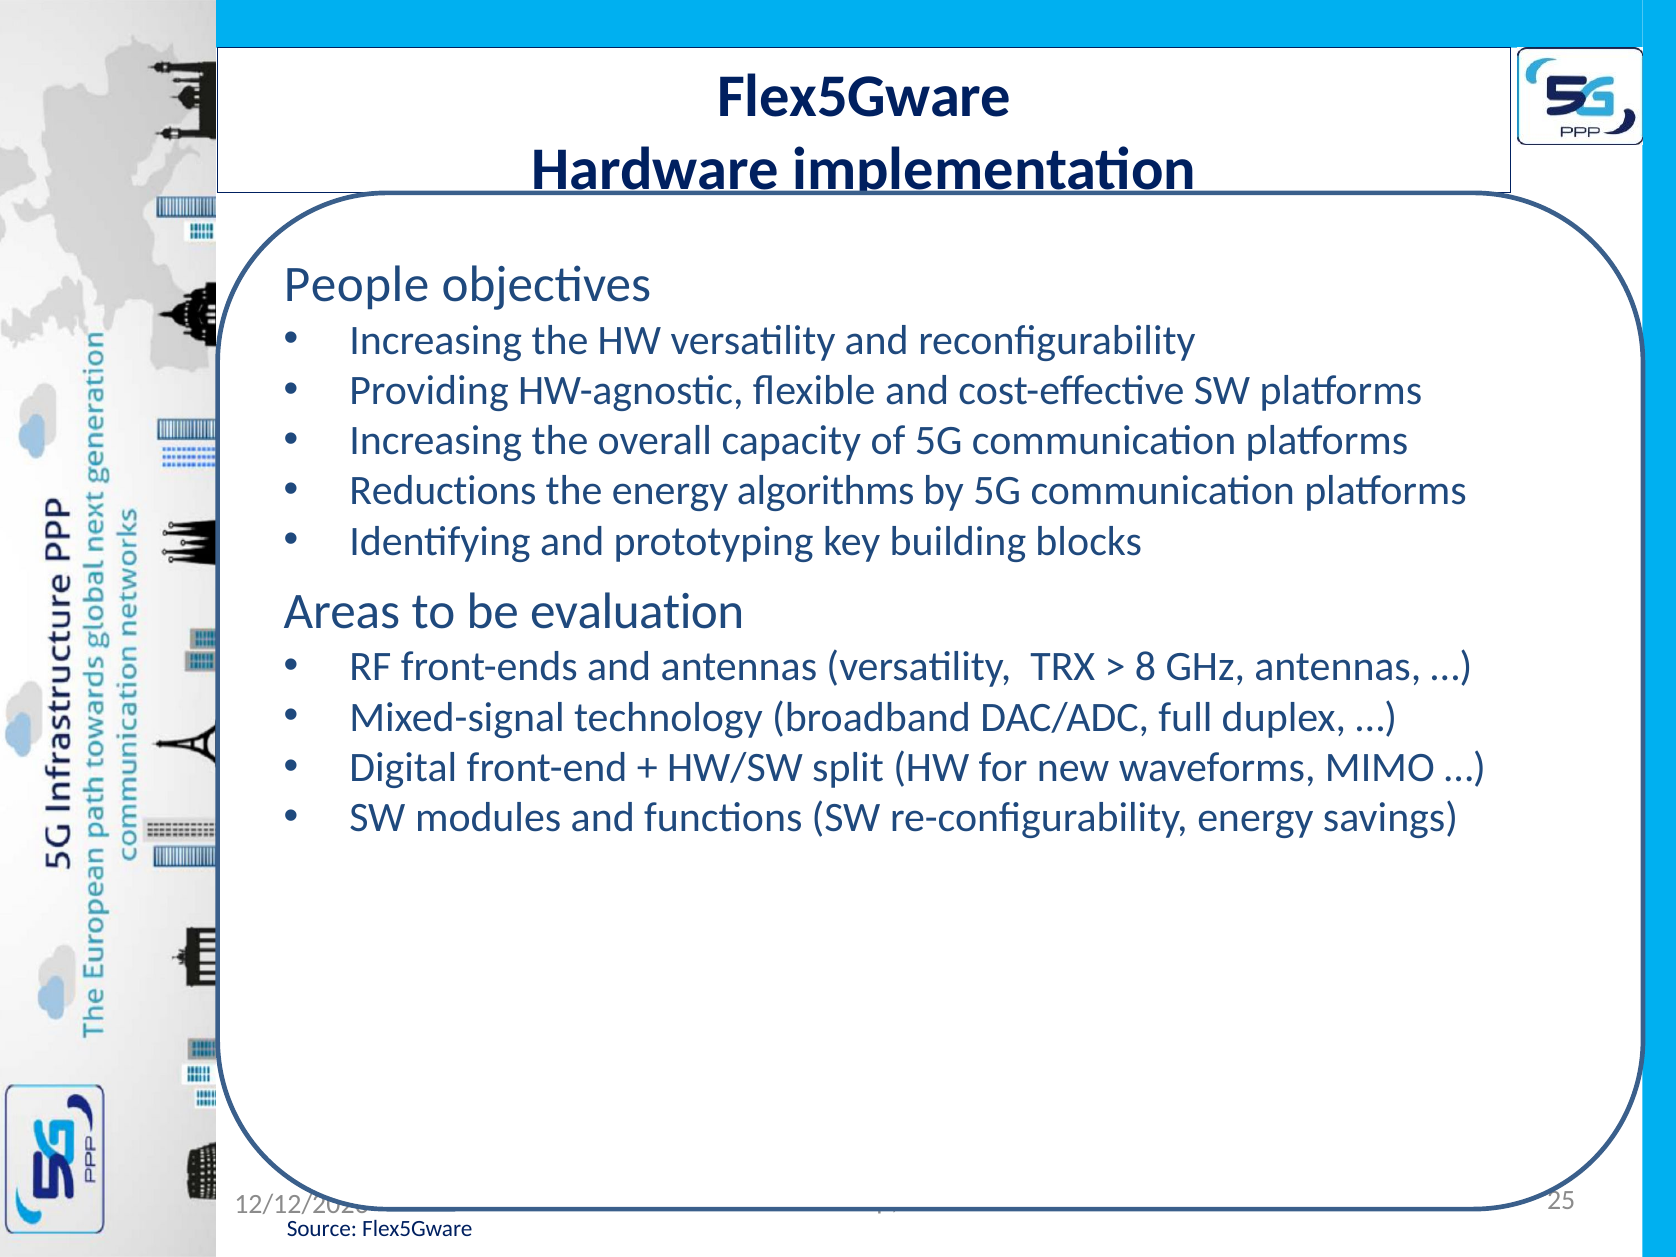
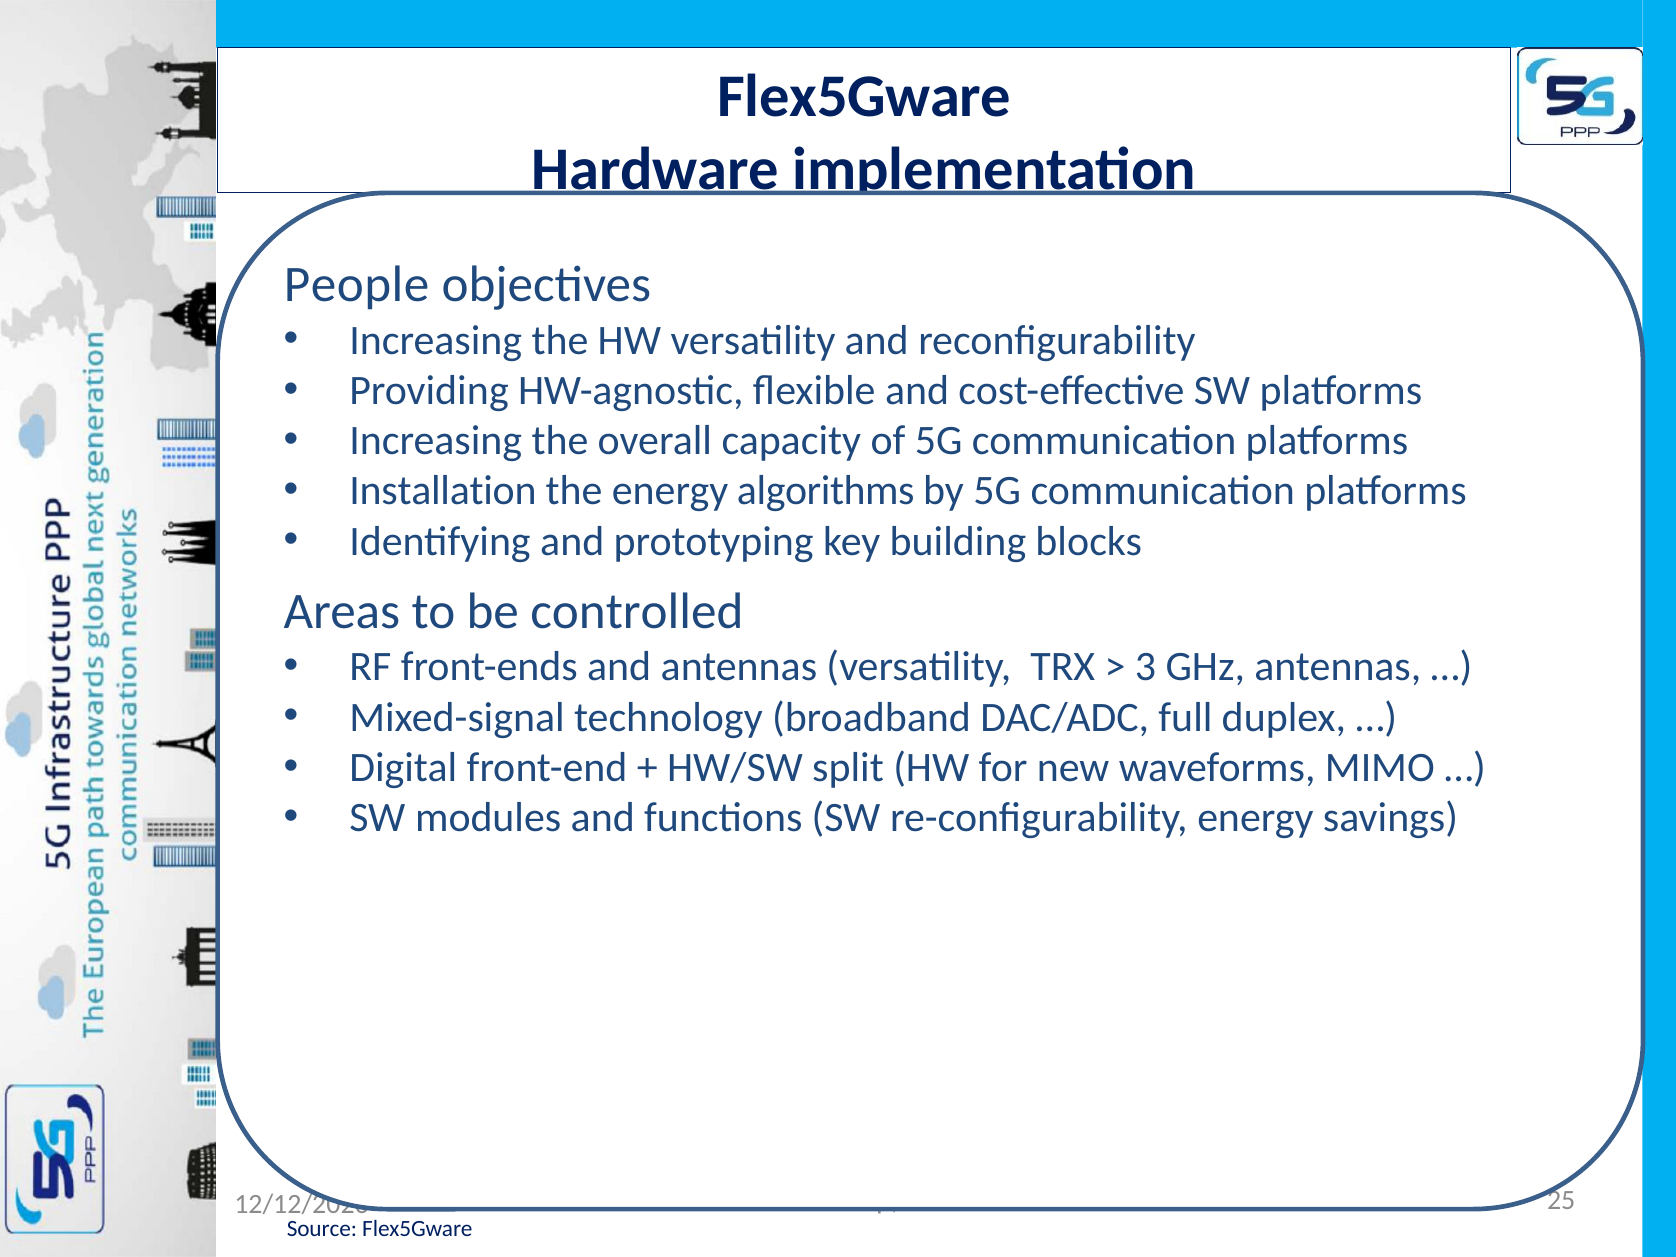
Reductions: Reductions -> Installation (443, 491)
evaluation: evaluation -> controlled (637, 612)
8: 8 -> 3 (1146, 667)
